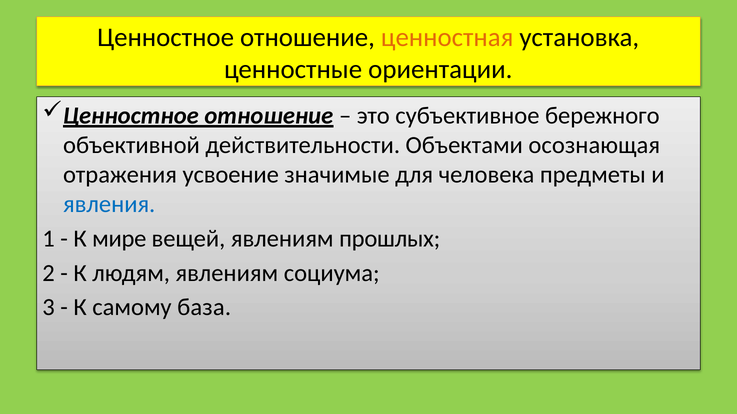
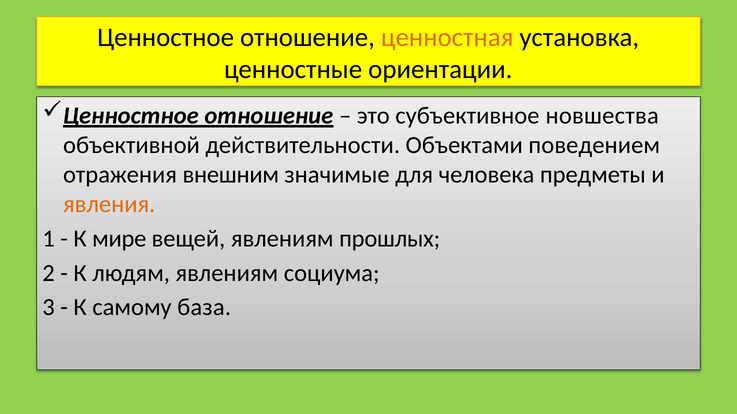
бережного: бережного -> новшества (602, 116)
осознающая: осознающая -> поведением (594, 145)
усвоение: усвоение -> внешним (231, 175)
явления colour: blue -> orange (109, 205)
